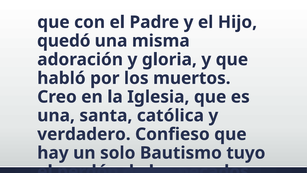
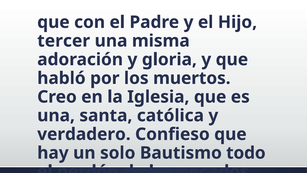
quedó: quedó -> tercer (64, 41)
tuyo: tuyo -> todo (246, 153)
